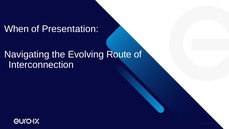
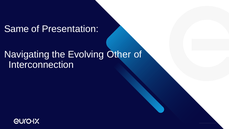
When: When -> Same (17, 29)
Route: Route -> Other (119, 54)
